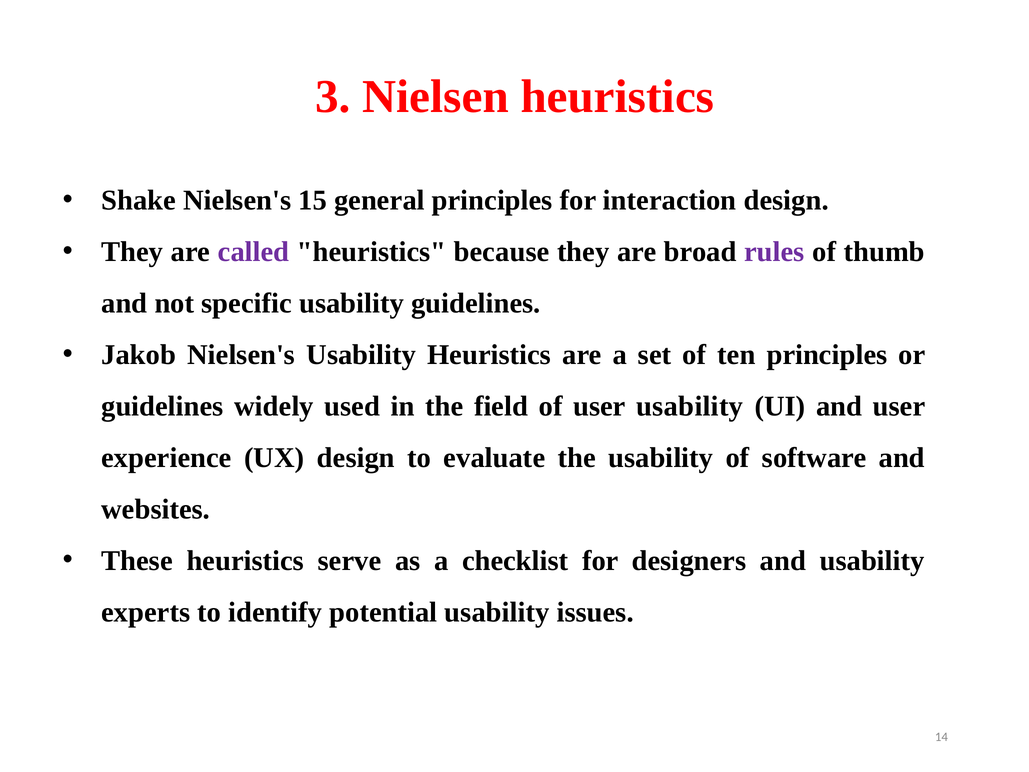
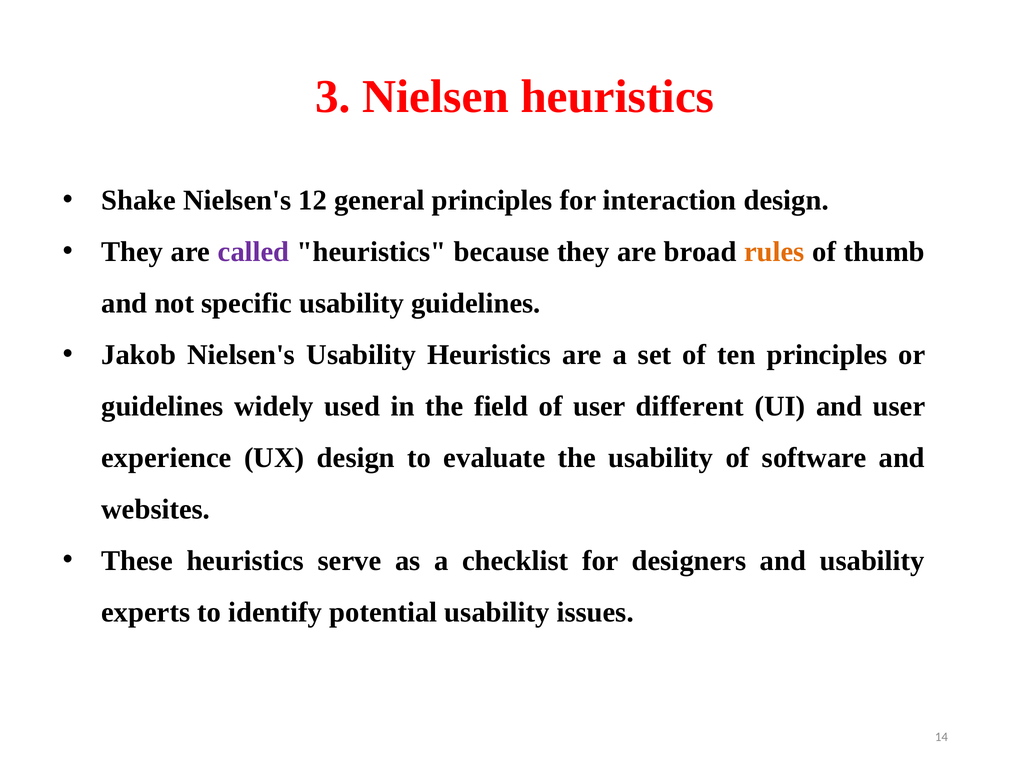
15: 15 -> 12 (313, 200)
rules colour: purple -> orange (774, 252)
user usability: usability -> different (690, 406)
